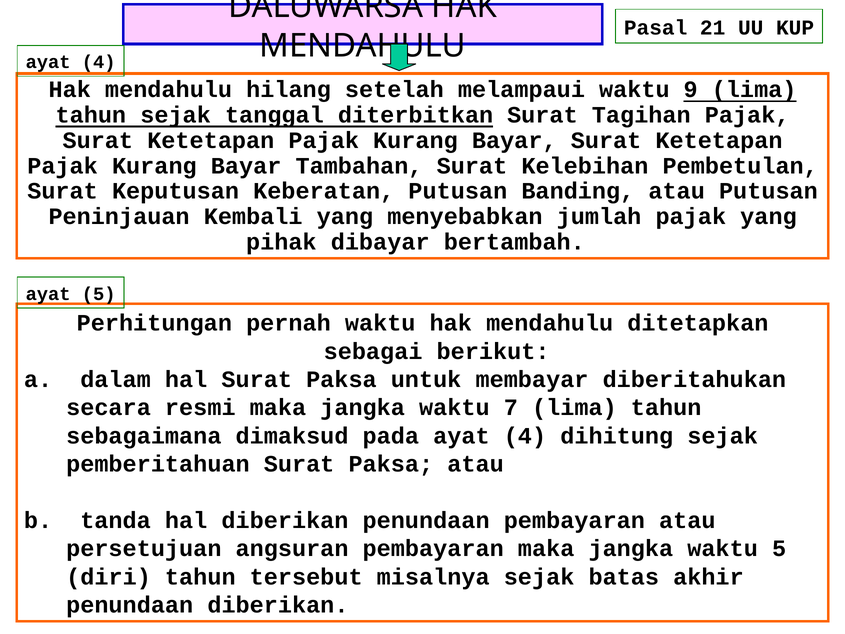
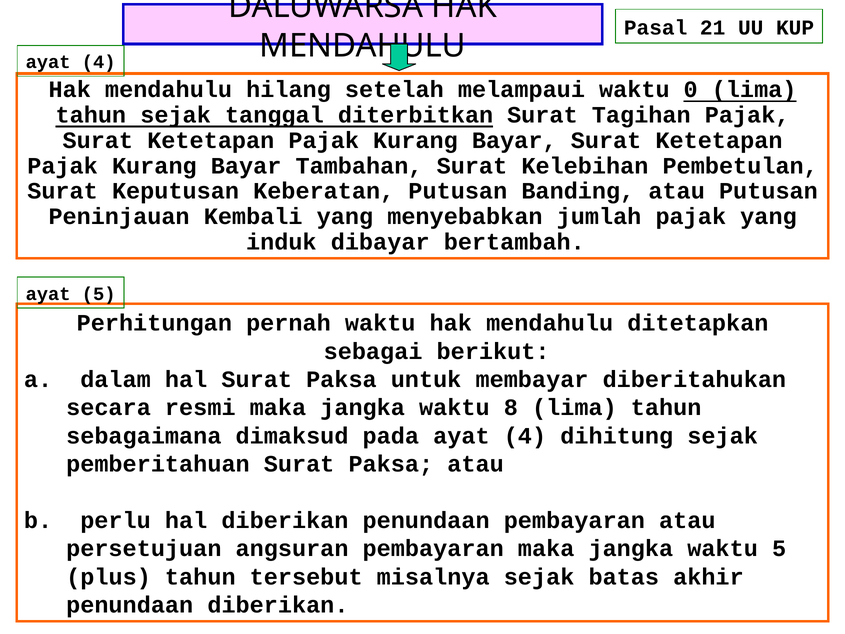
9: 9 -> 0 (691, 90)
pihak: pihak -> induk (281, 242)
7: 7 -> 8 (511, 407)
tanda: tanda -> perlu (116, 520)
diri: diri -> plus (109, 577)
